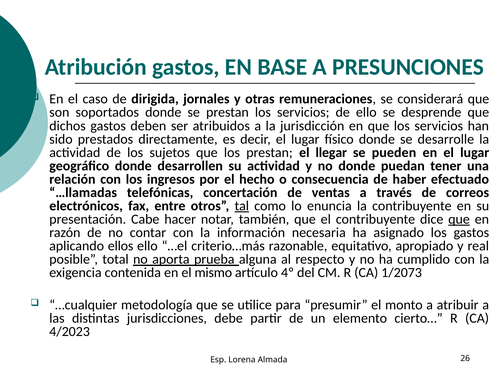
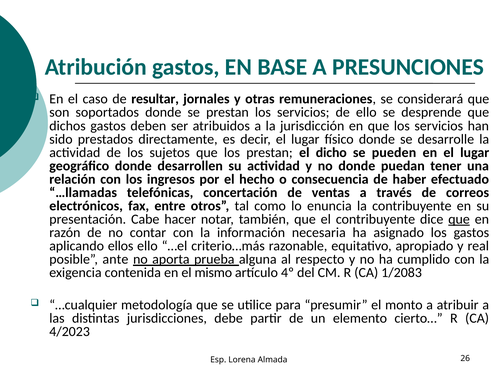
dirigida: dirigida -> resultar (155, 99)
llegar: llegar -> dicho (331, 152)
tal underline: present -> none (242, 206)
total: total -> ante (115, 259)
1/2073: 1/2073 -> 1/2083 (402, 273)
